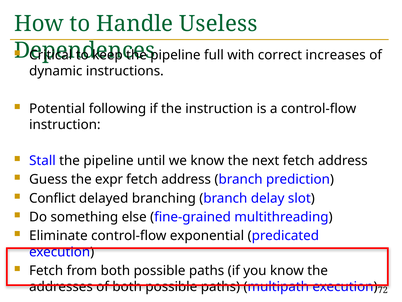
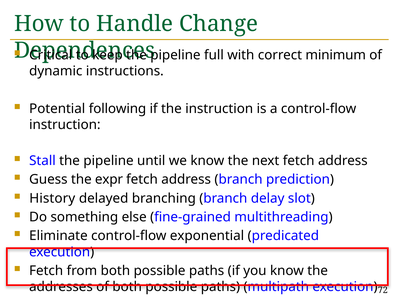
Useless: Useless -> Change (219, 24)
increases: increases -> minimum (336, 55)
Conflict: Conflict -> History (52, 198)
